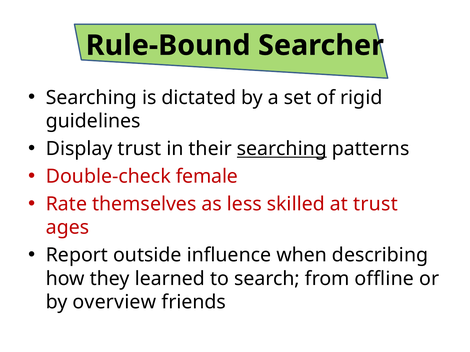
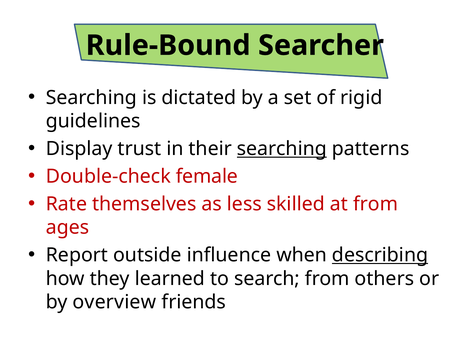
at trust: trust -> from (376, 204)
describing underline: none -> present (380, 255)
offline: offline -> others (384, 279)
